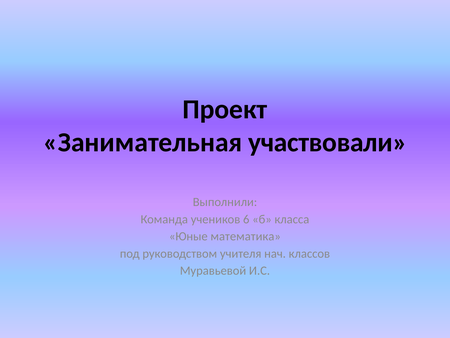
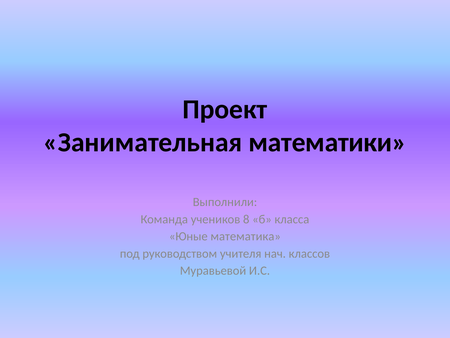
участвовали: участвовали -> математики (328, 142)
6: 6 -> 8 (246, 219)
